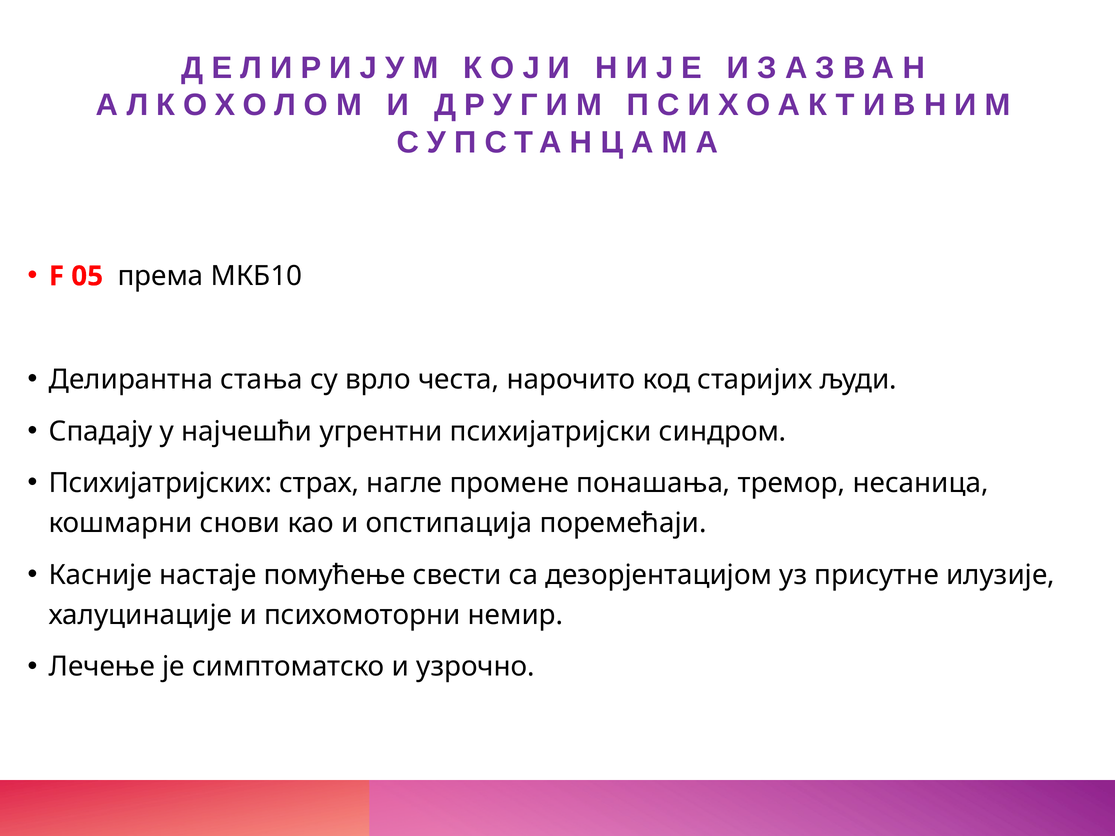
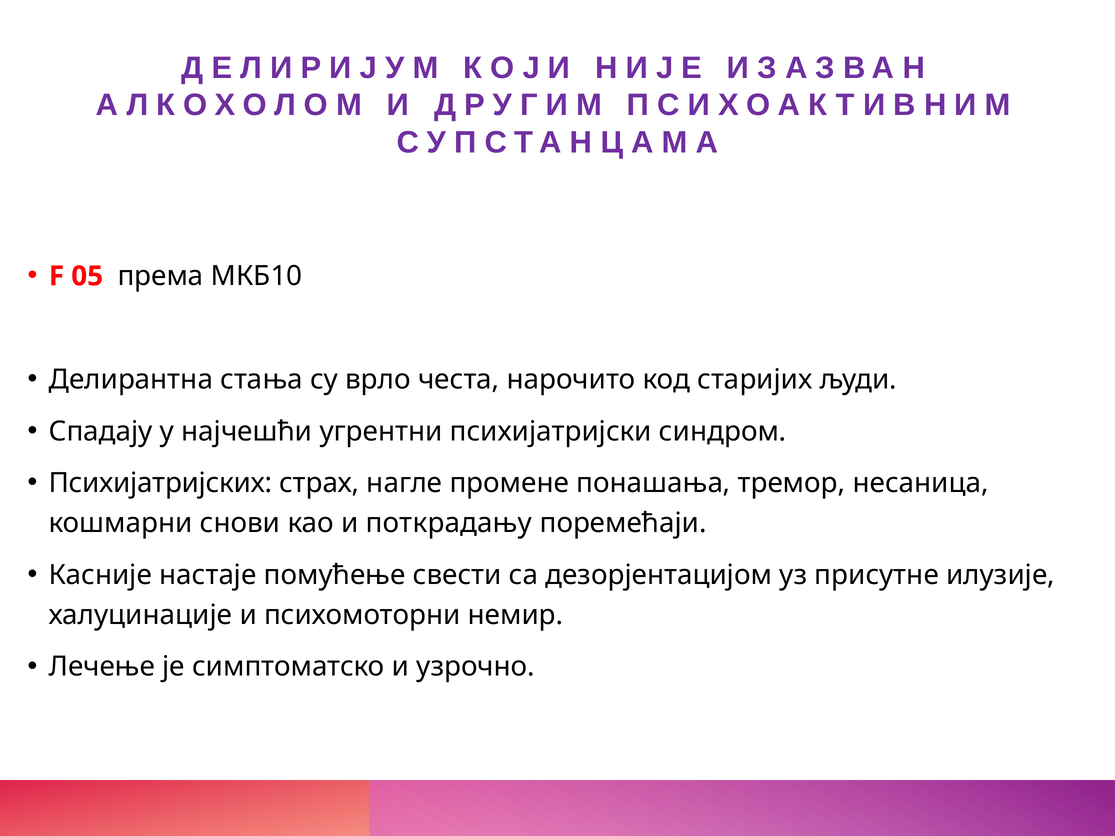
опстипација: опстипација -> поткрадању (449, 523)
